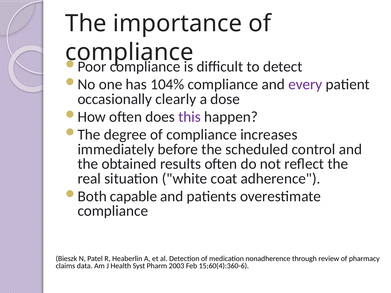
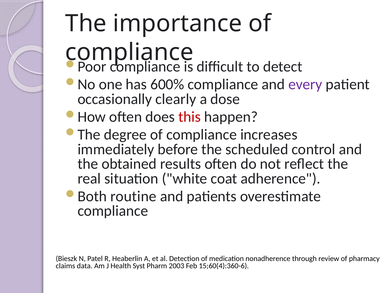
104%: 104% -> 600% (167, 84)
this colour: purple -> red (190, 117)
capable: capable -> routine (133, 197)
